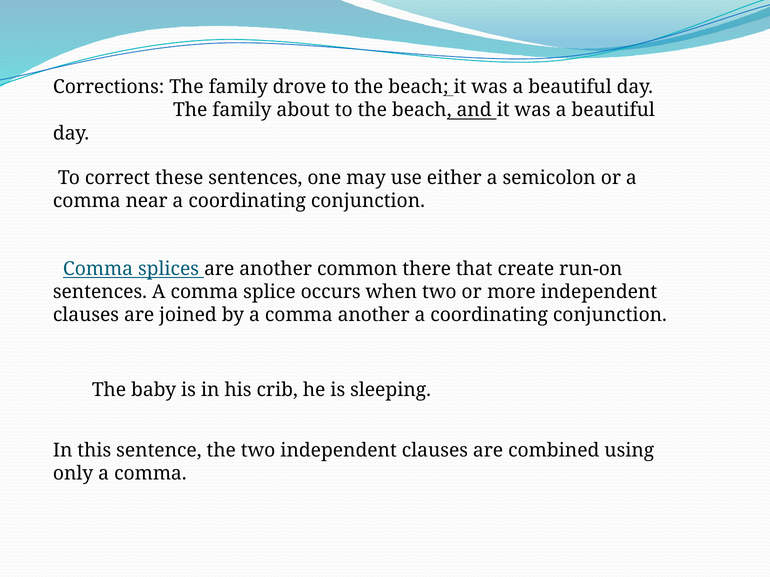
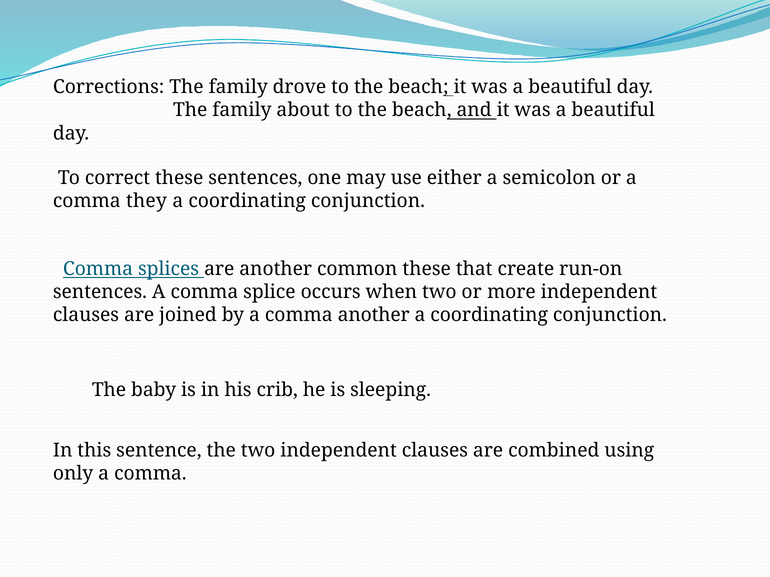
near: near -> they (146, 201)
common there: there -> these (427, 269)
